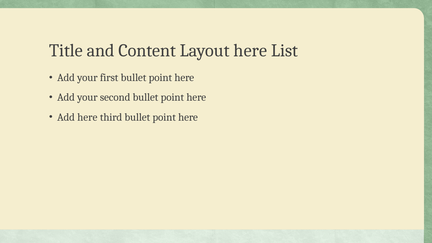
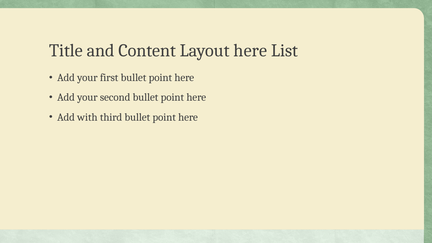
Add here: here -> with (87, 117)
